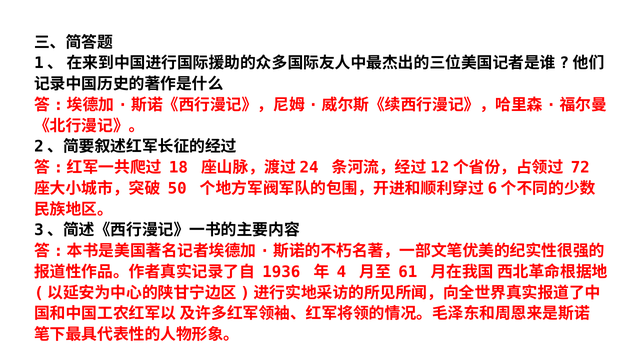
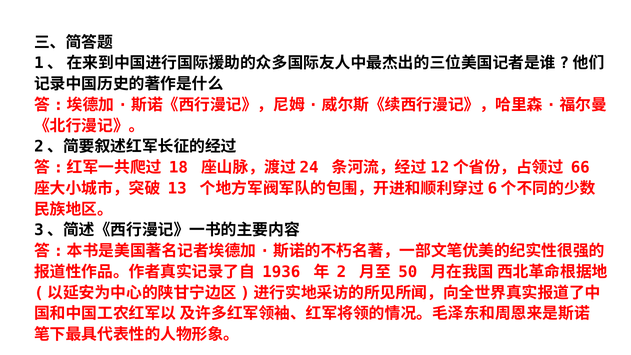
72: 72 -> 66 (580, 168)
50: 50 -> 13 (177, 188)
4: 4 -> 2 (341, 272)
61: 61 -> 50 (408, 272)
